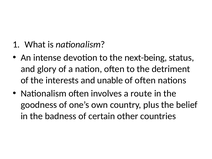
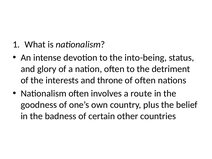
next-being: next-being -> into-being (146, 58)
unable: unable -> throne (110, 80)
